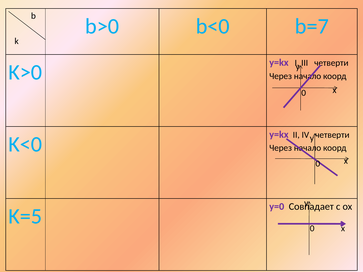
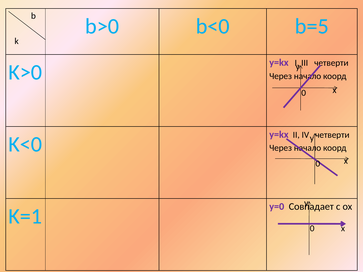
b=7: b=7 -> b=5 (312, 26)
K=5: K=5 -> K=1 (25, 216)
